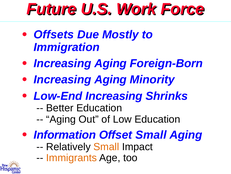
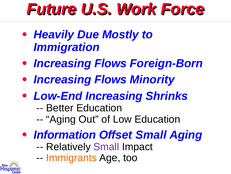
Offsets: Offsets -> Heavily (54, 35)
Aging: Aging -> Flows (111, 63)
Aging: Aging -> Flows (111, 79)
Small colour: orange -> purple (106, 146)
